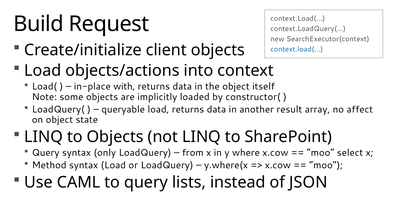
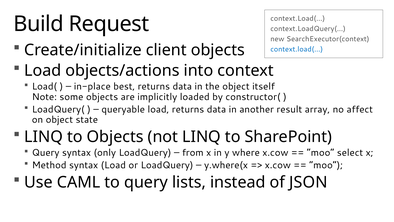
with: with -> best (124, 86)
